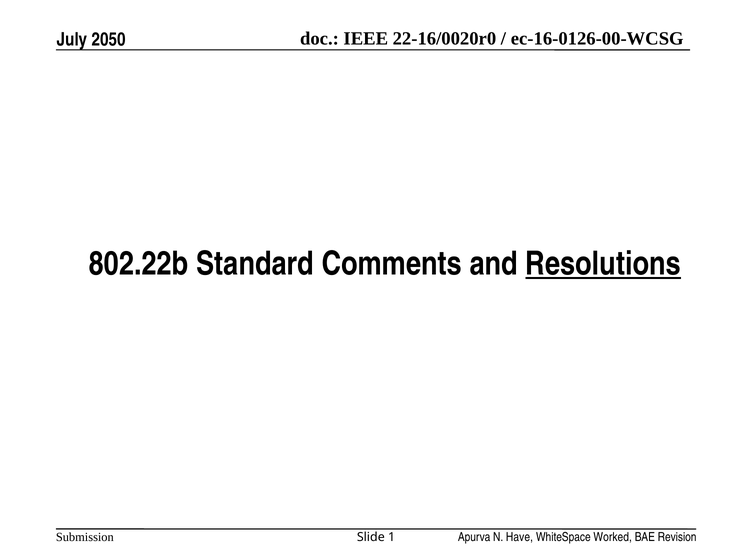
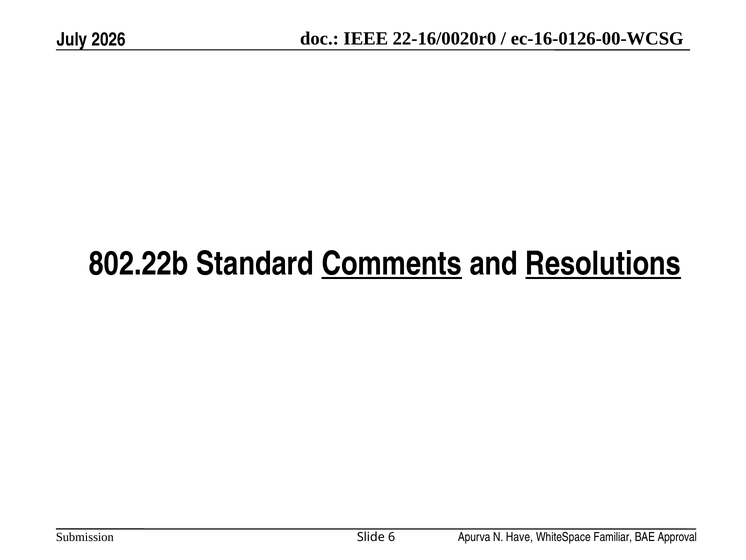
2050: 2050 -> 2026 (109, 40)
Comments underline: none -> present (392, 263)
Worked: Worked -> Familiar (613, 537)
Revision: Revision -> Approval (677, 537)
1: 1 -> 6 (392, 537)
